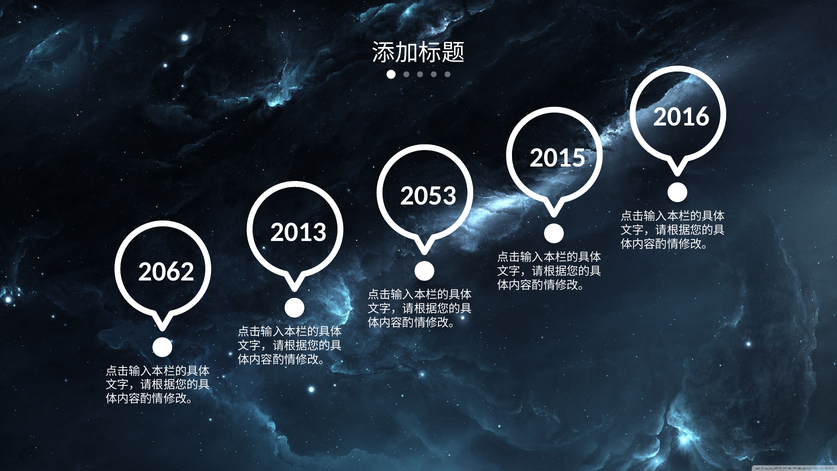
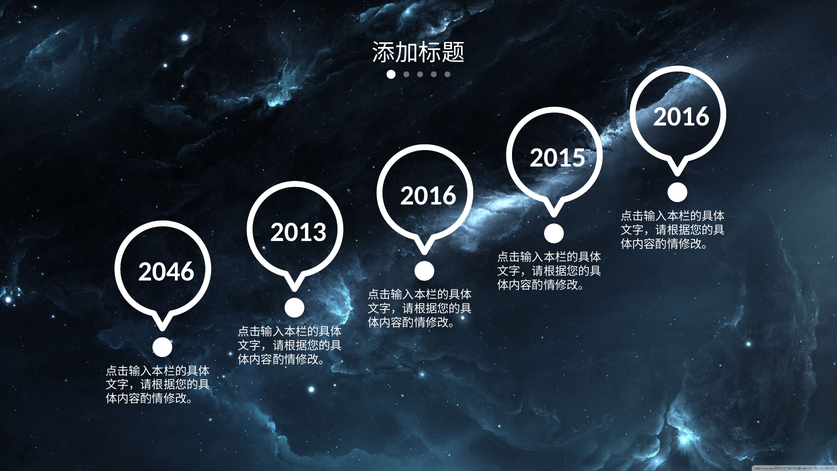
2053: 2053 -> 2016 (428, 195)
2062: 2062 -> 2046 (166, 271)
